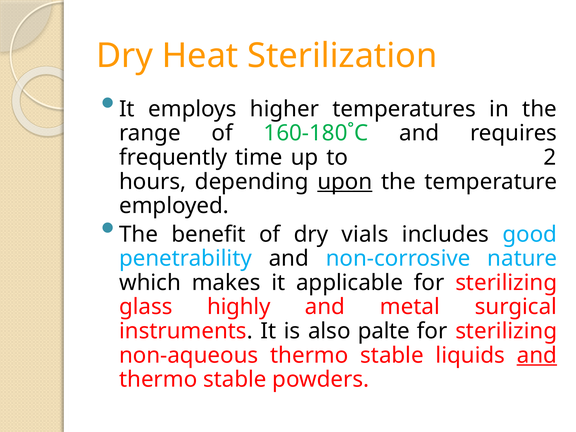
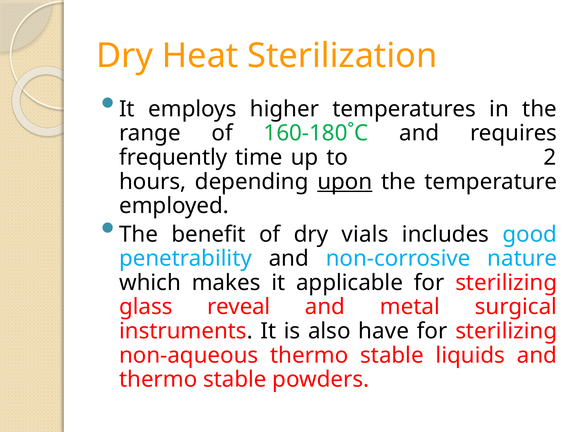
highly: highly -> reveal (239, 307)
palte: palte -> have (384, 331)
and underline: present -> none (537, 355)
